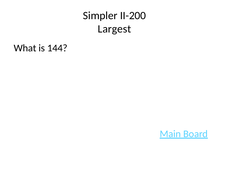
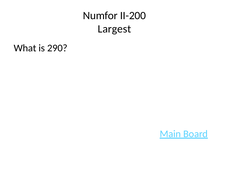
Simpler: Simpler -> Numfor (100, 15)
144: 144 -> 290 (57, 48)
